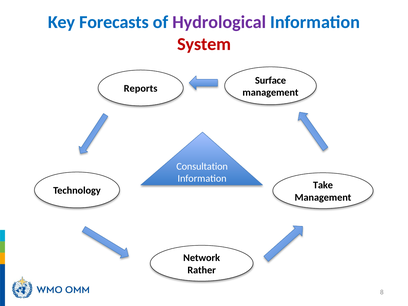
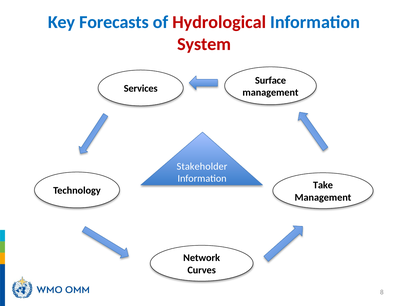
Hydrological colour: purple -> red (219, 22)
Reports: Reports -> Services (141, 89)
Consultation: Consultation -> Stakeholder (202, 166)
Rather: Rather -> Curves (202, 270)
